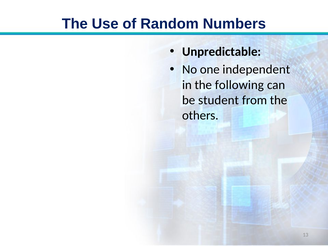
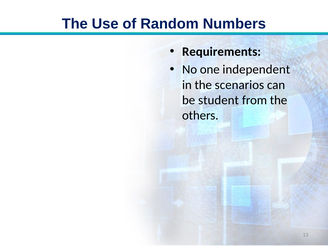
Unpredictable: Unpredictable -> Requirements (222, 52)
following: following -> scenarios (239, 85)
